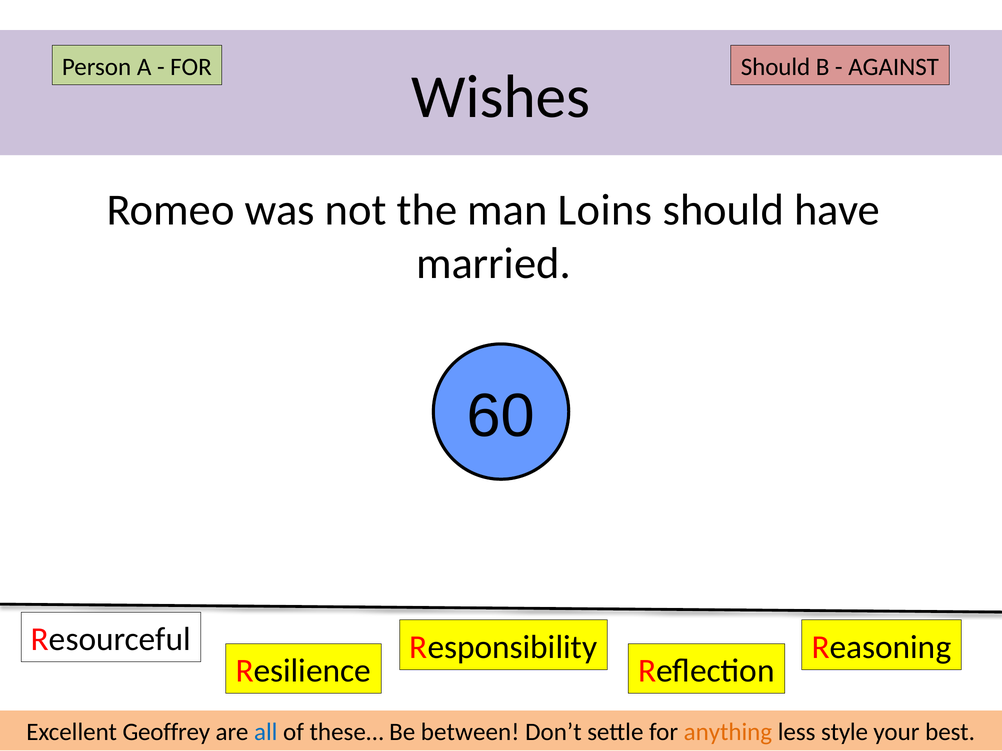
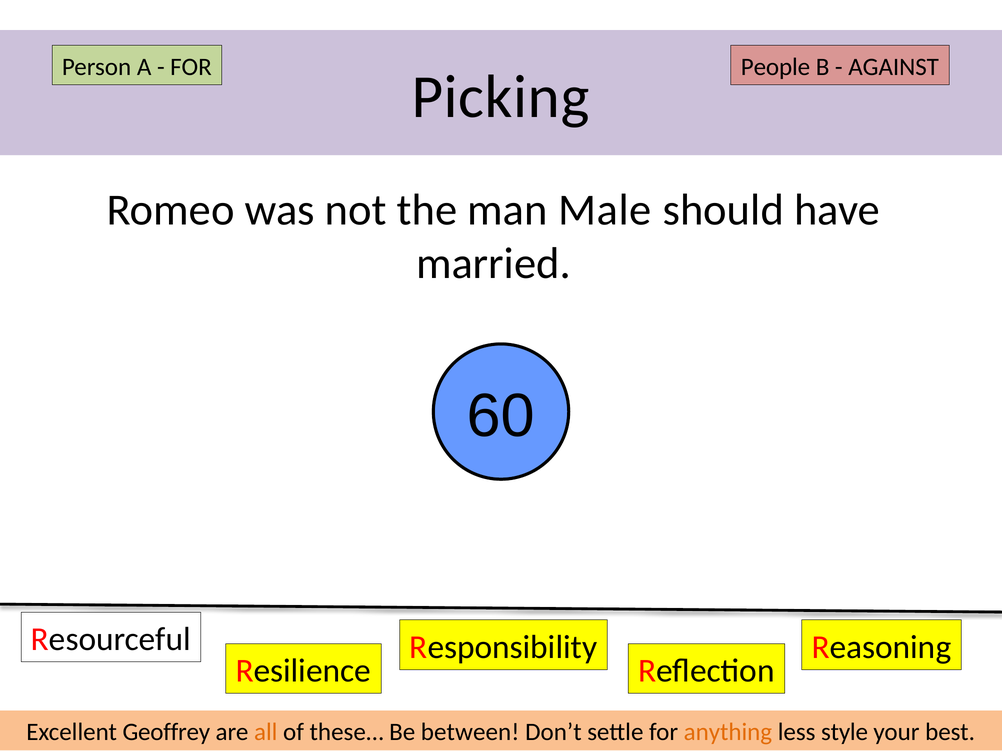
FOR Should: Should -> People (776, 67)
Wishes: Wishes -> Picking (501, 97)
Loins: Loins -> Male (605, 210)
all colour: blue -> orange (266, 733)
